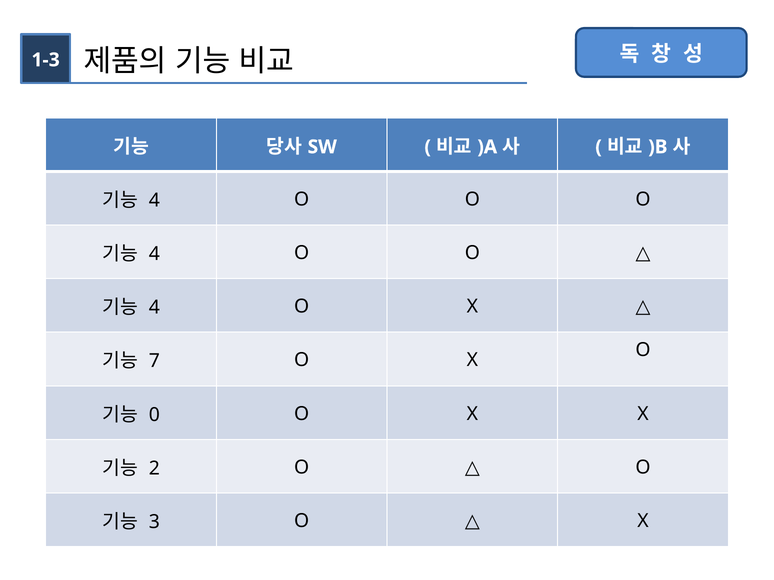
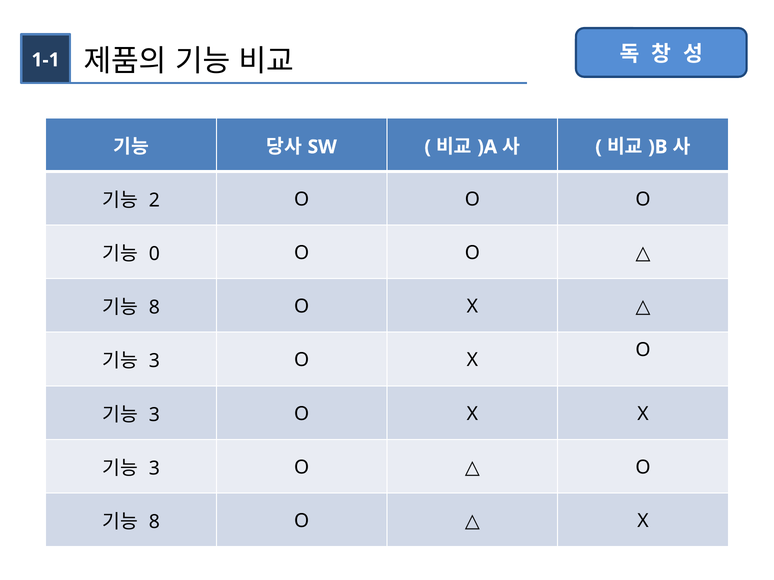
1-3: 1-3 -> 1-1 (46, 60)
4: 4 -> 2 (154, 200)
4: 4 -> 0 (154, 254)
4: 4 -> 8 (154, 307)
7: 7 -> 3 (154, 361)
0: 0 -> 3 (154, 415)
2: 2 -> 3 (154, 469)
3: 3 -> 8 (154, 522)
